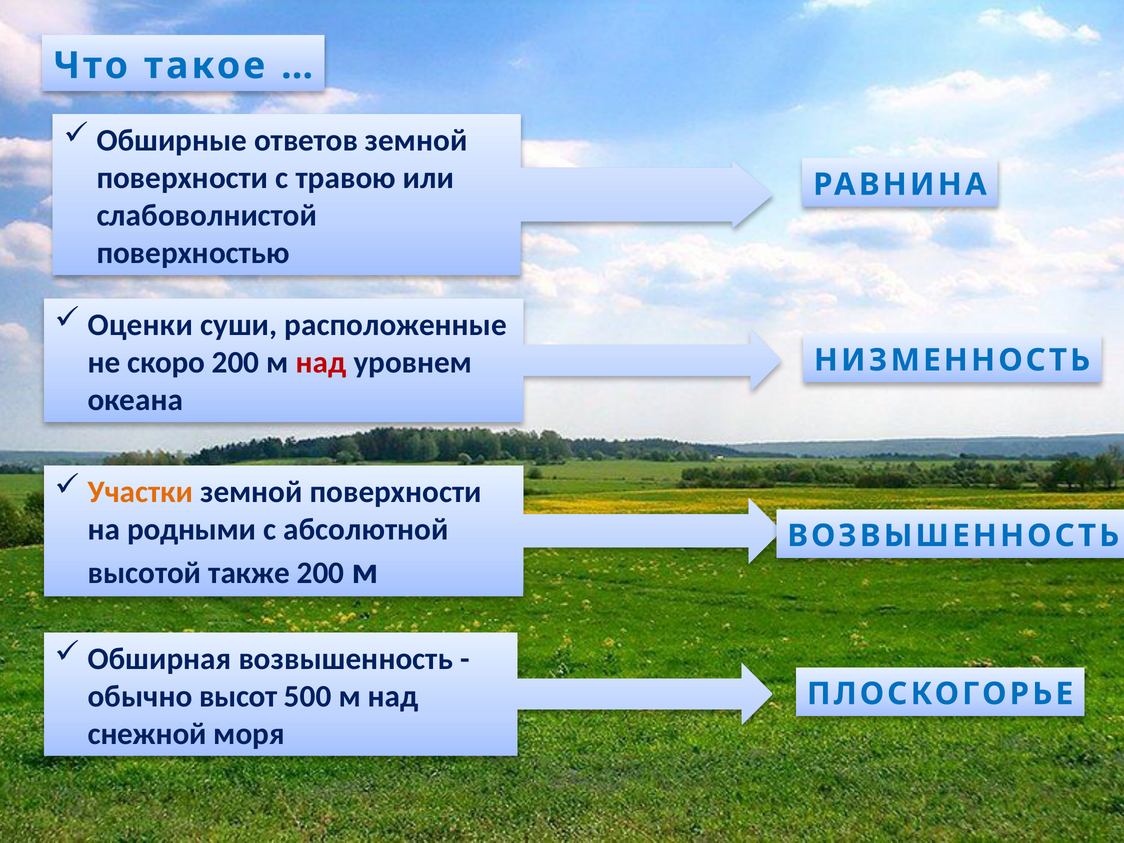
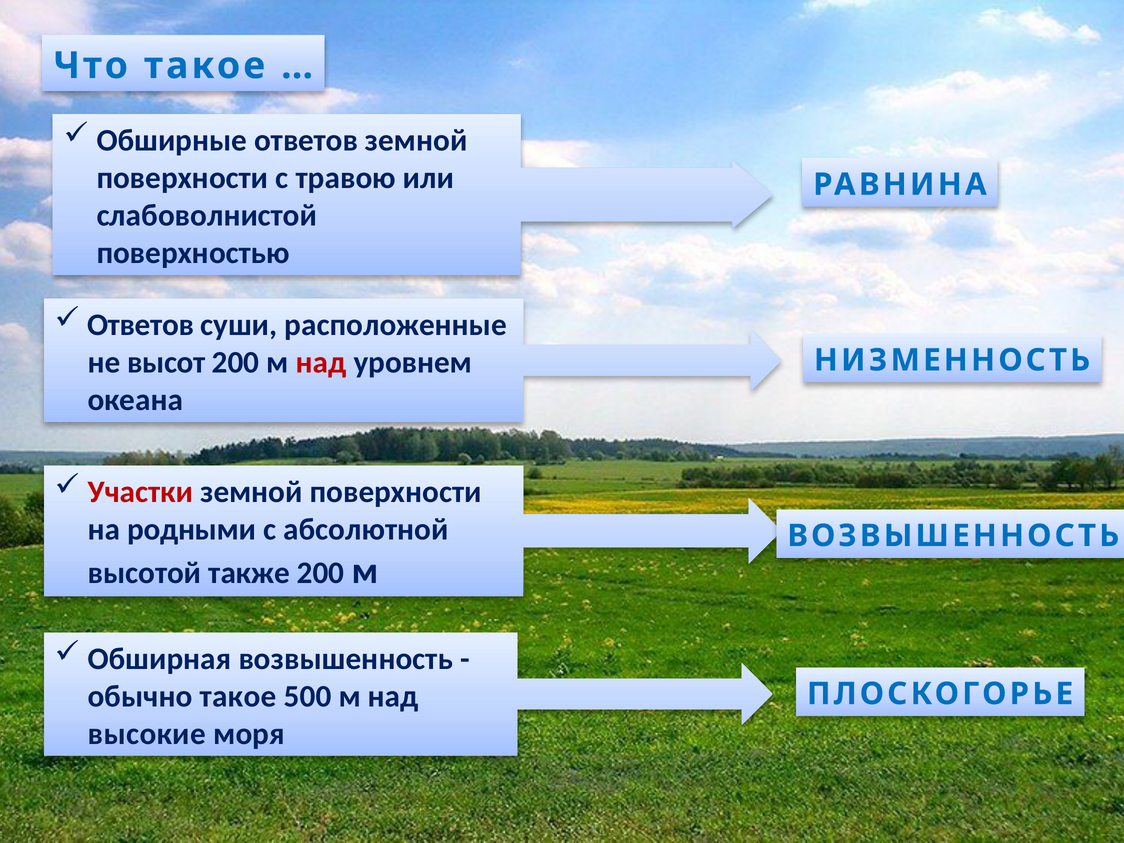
Оценки: Оценки -> Ответов (141, 325)
скоро: скоро -> высот (166, 363)
Участки colour: orange -> red (140, 492)
обычно высот: высот -> такое (238, 696)
снежной: снежной -> высокие (147, 734)
